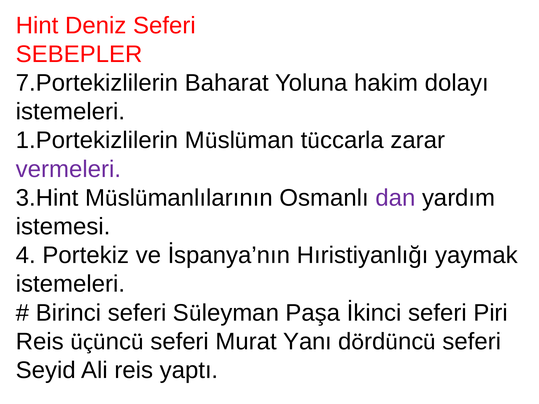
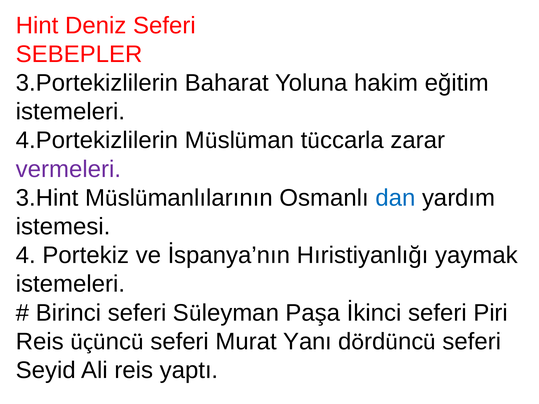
7.Portekizlilerin: 7.Portekizlilerin -> 3.Portekizlilerin (97, 83)
dolayı: dolayı -> eğitim (457, 83)
1.Portekizlilerin: 1.Portekizlilerin -> 4.Portekizlilerin (97, 140)
dan colour: purple -> blue (395, 198)
